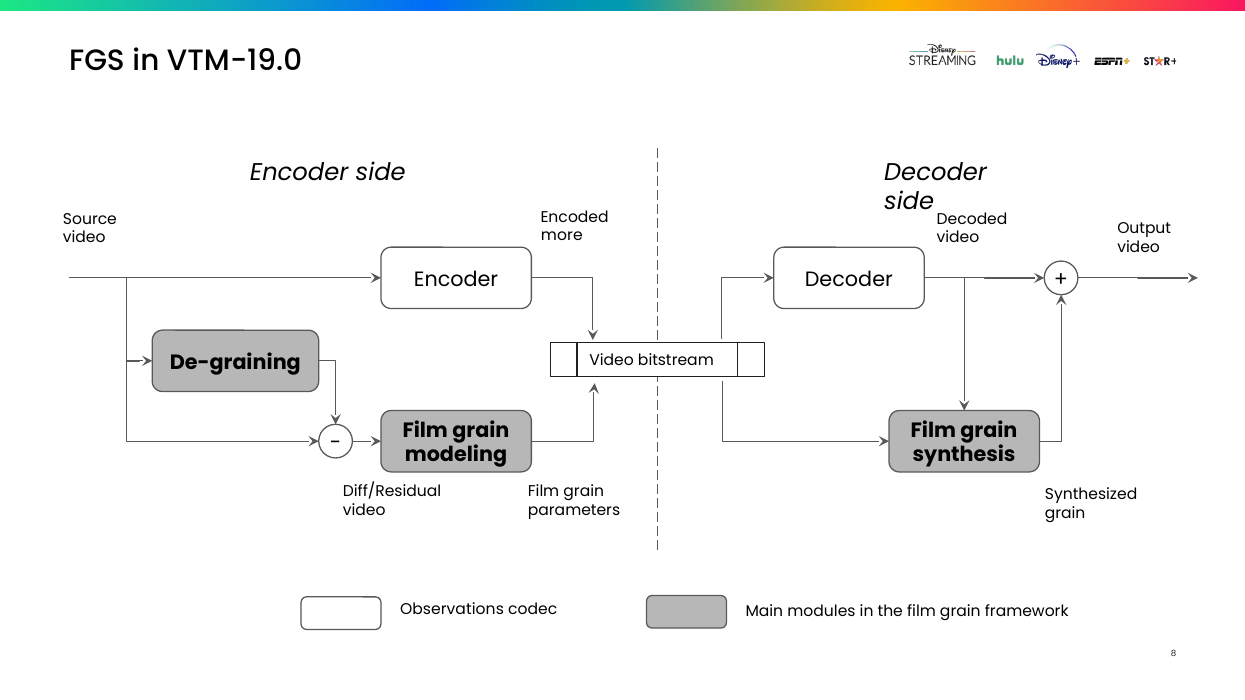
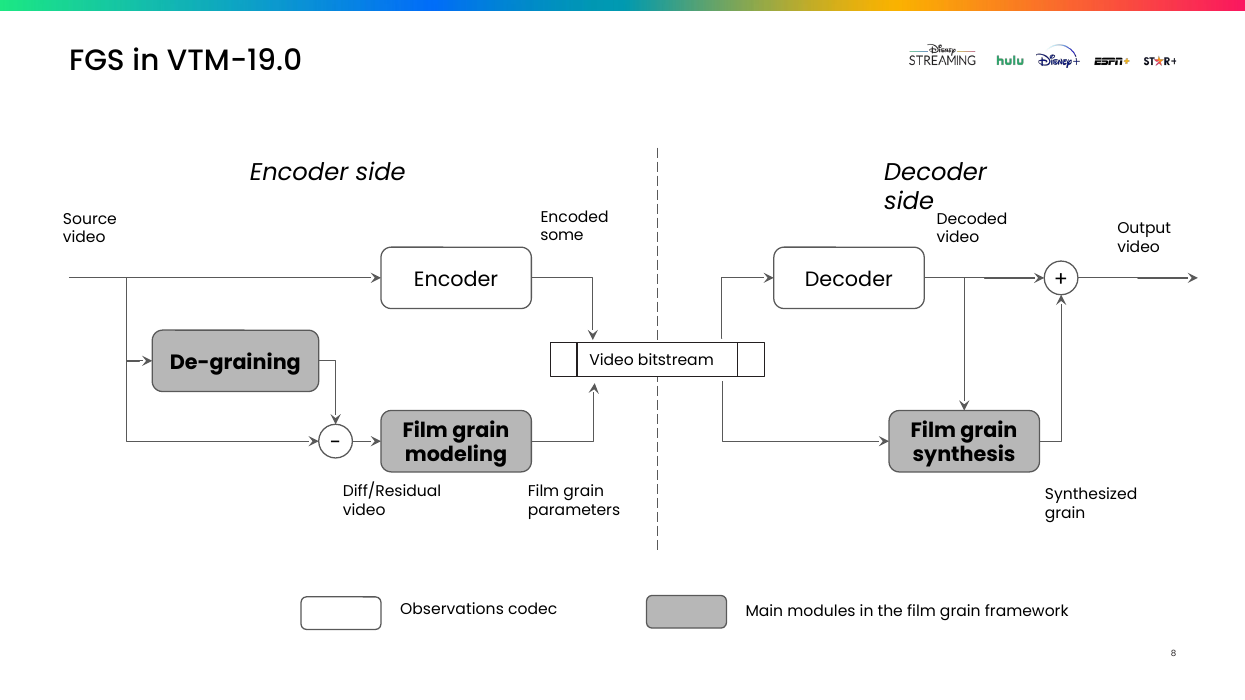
more: more -> some (562, 236)
